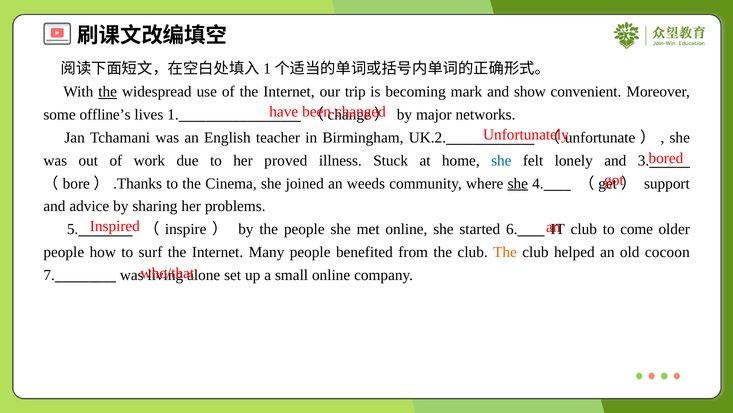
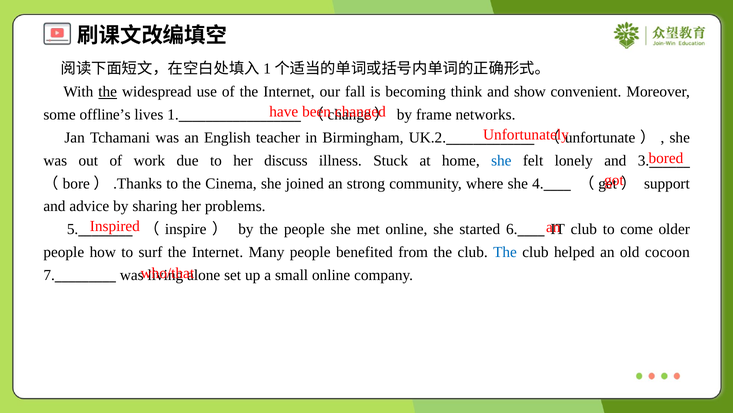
trip: trip -> fall (355, 92)
mark: mark -> think (466, 92)
major: major -> frame (434, 114)
proved: proved -> discuss (286, 160)
weeds: weeds -> strong (366, 183)
she underline: present -> none (518, 183)
The colour: orange -> blue (505, 252)
